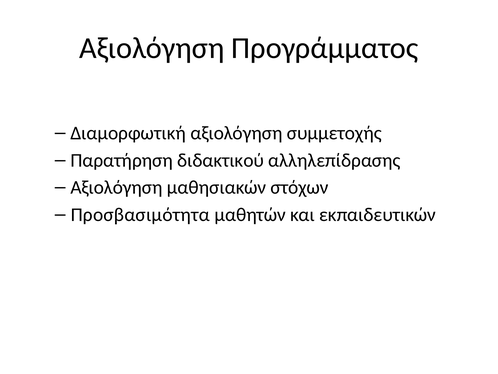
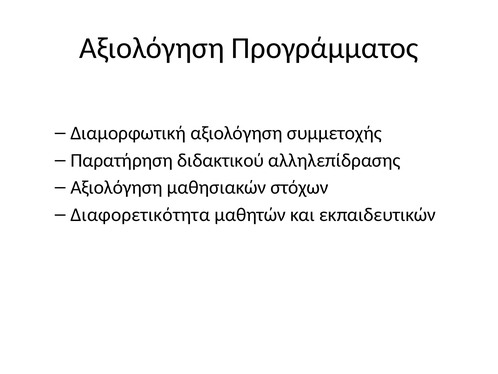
Προσβασιμότητα: Προσβασιμότητα -> Διαφορετικότητα (140, 214)
